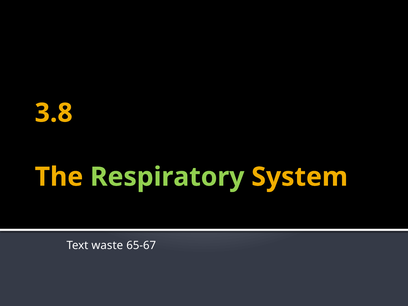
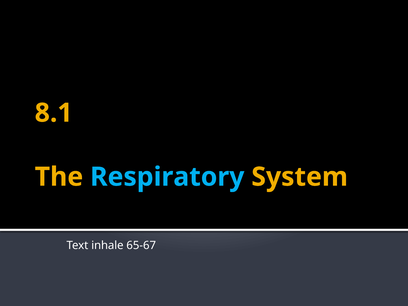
3.8: 3.8 -> 8.1 (54, 113)
Respiratory colour: light green -> light blue (167, 177)
waste: waste -> inhale (107, 246)
